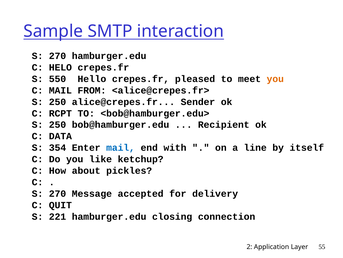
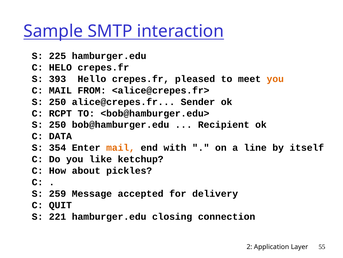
270: 270 -> 225 (58, 56)
550: 550 -> 393 (58, 79)
mail colour: blue -> orange (121, 147)
270: 270 -> 259 (58, 193)
